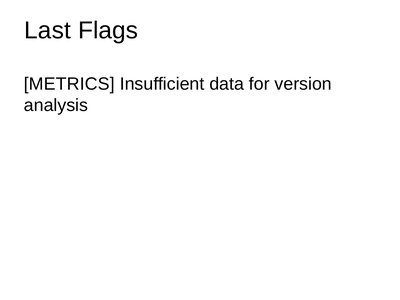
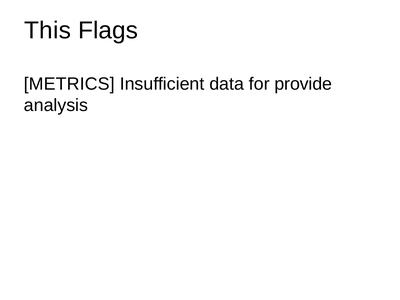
Last: Last -> This (48, 30)
version: version -> provide (303, 84)
